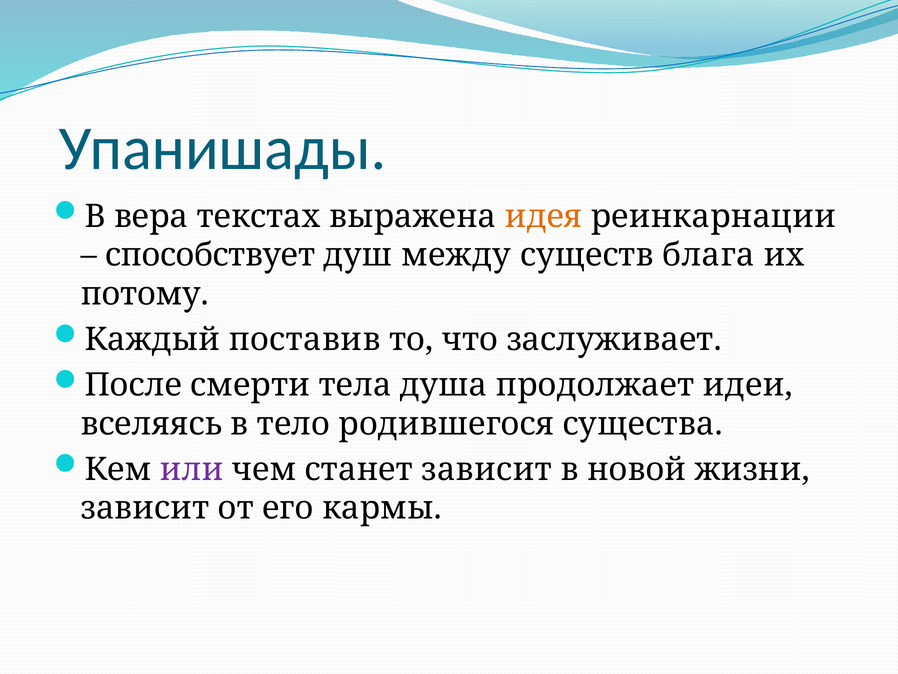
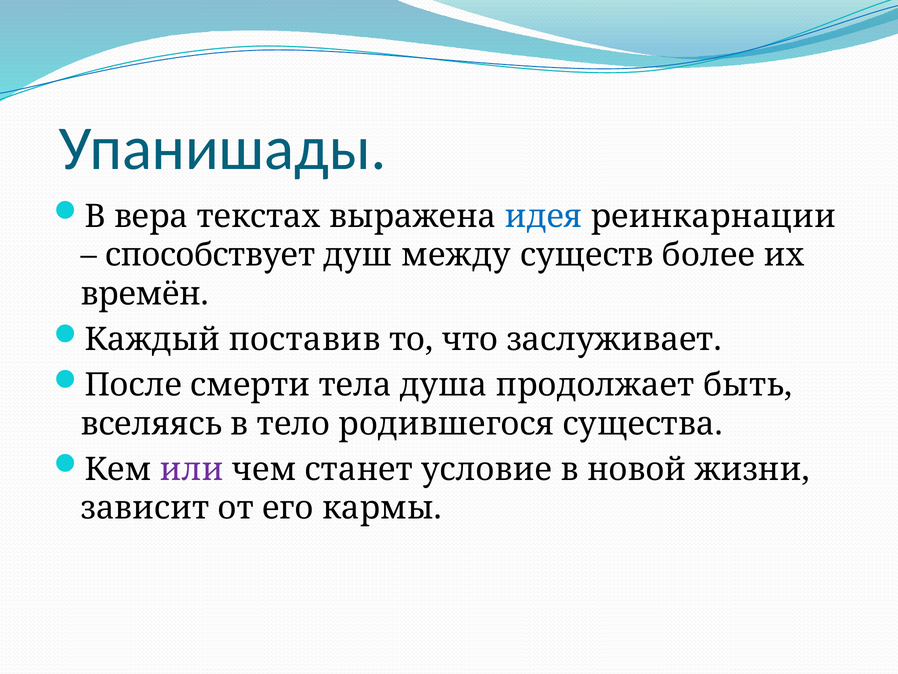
идея colour: orange -> blue (544, 216)
блага: блага -> более (709, 255)
потому: потому -> времён (145, 294)
идеи: идеи -> быть (748, 385)
станет зависит: зависит -> условие (487, 469)
